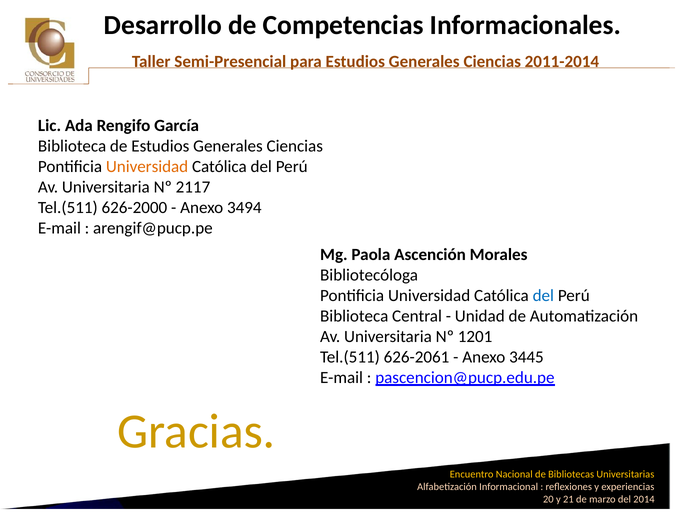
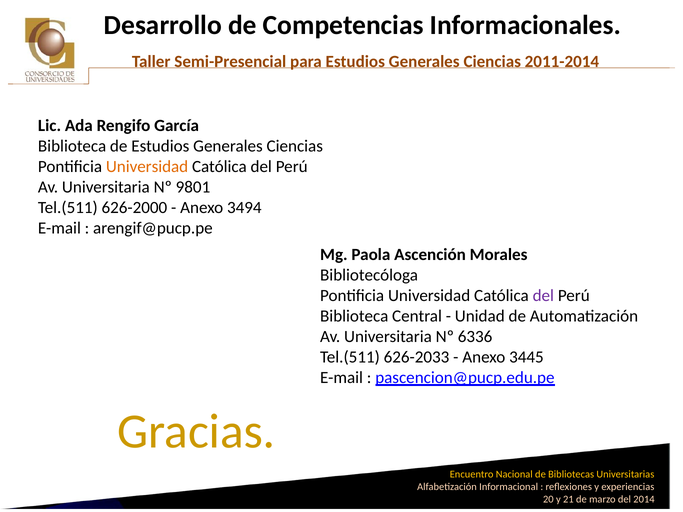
2117: 2117 -> 9801 (193, 187)
del colour: blue -> purple (543, 296)
1201: 1201 -> 6336 (475, 337)
626-2061: 626-2061 -> 626-2033 (417, 357)
